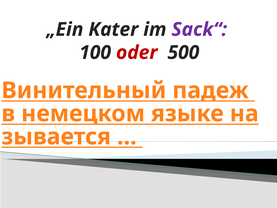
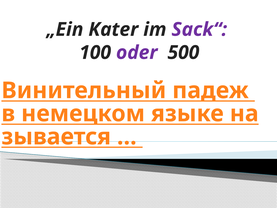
oder colour: red -> purple (137, 53)
